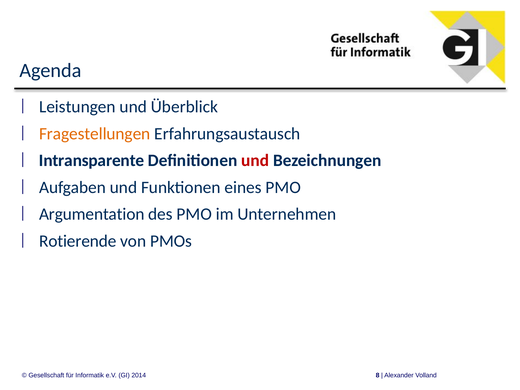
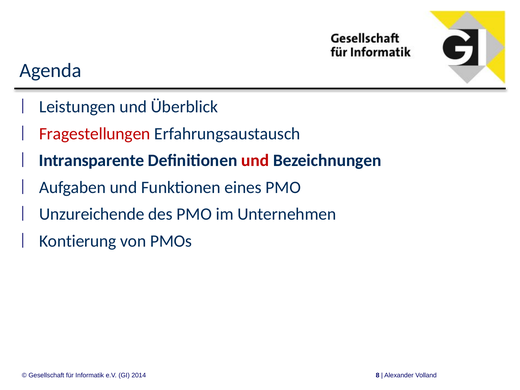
Fragestellungen colour: orange -> red (95, 134)
Argumentation: Argumentation -> Unzureichende (92, 214)
Rotierende: Rotierende -> Kontierung (78, 241)
